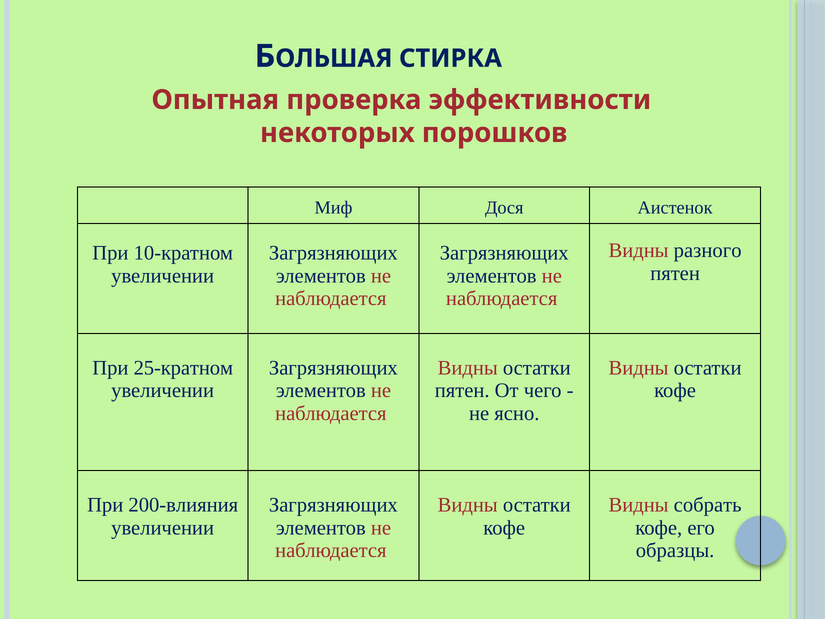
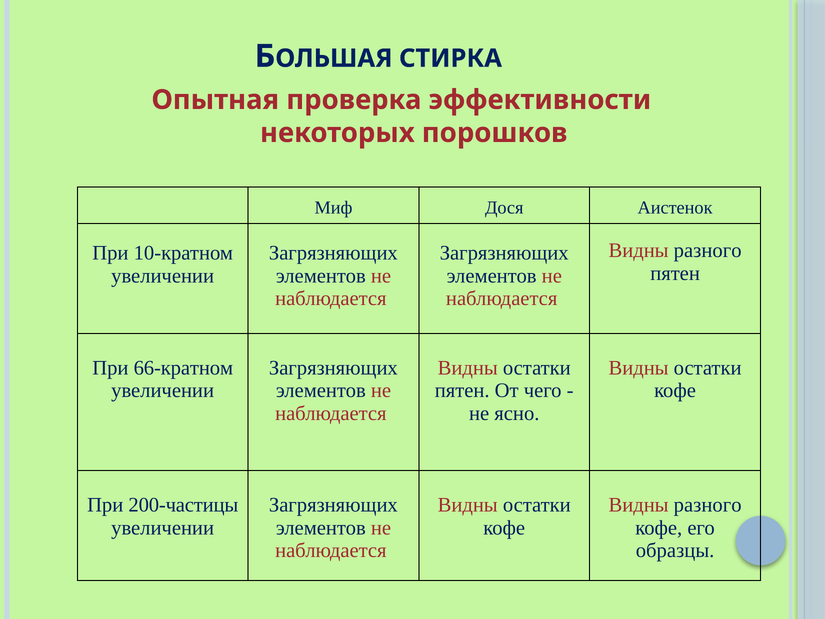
25-кратном: 25-кратном -> 66-кратном (183, 368)
200-влияния: 200-влияния -> 200-частицы (183, 505)
собрать: собрать -> разного (708, 505)
